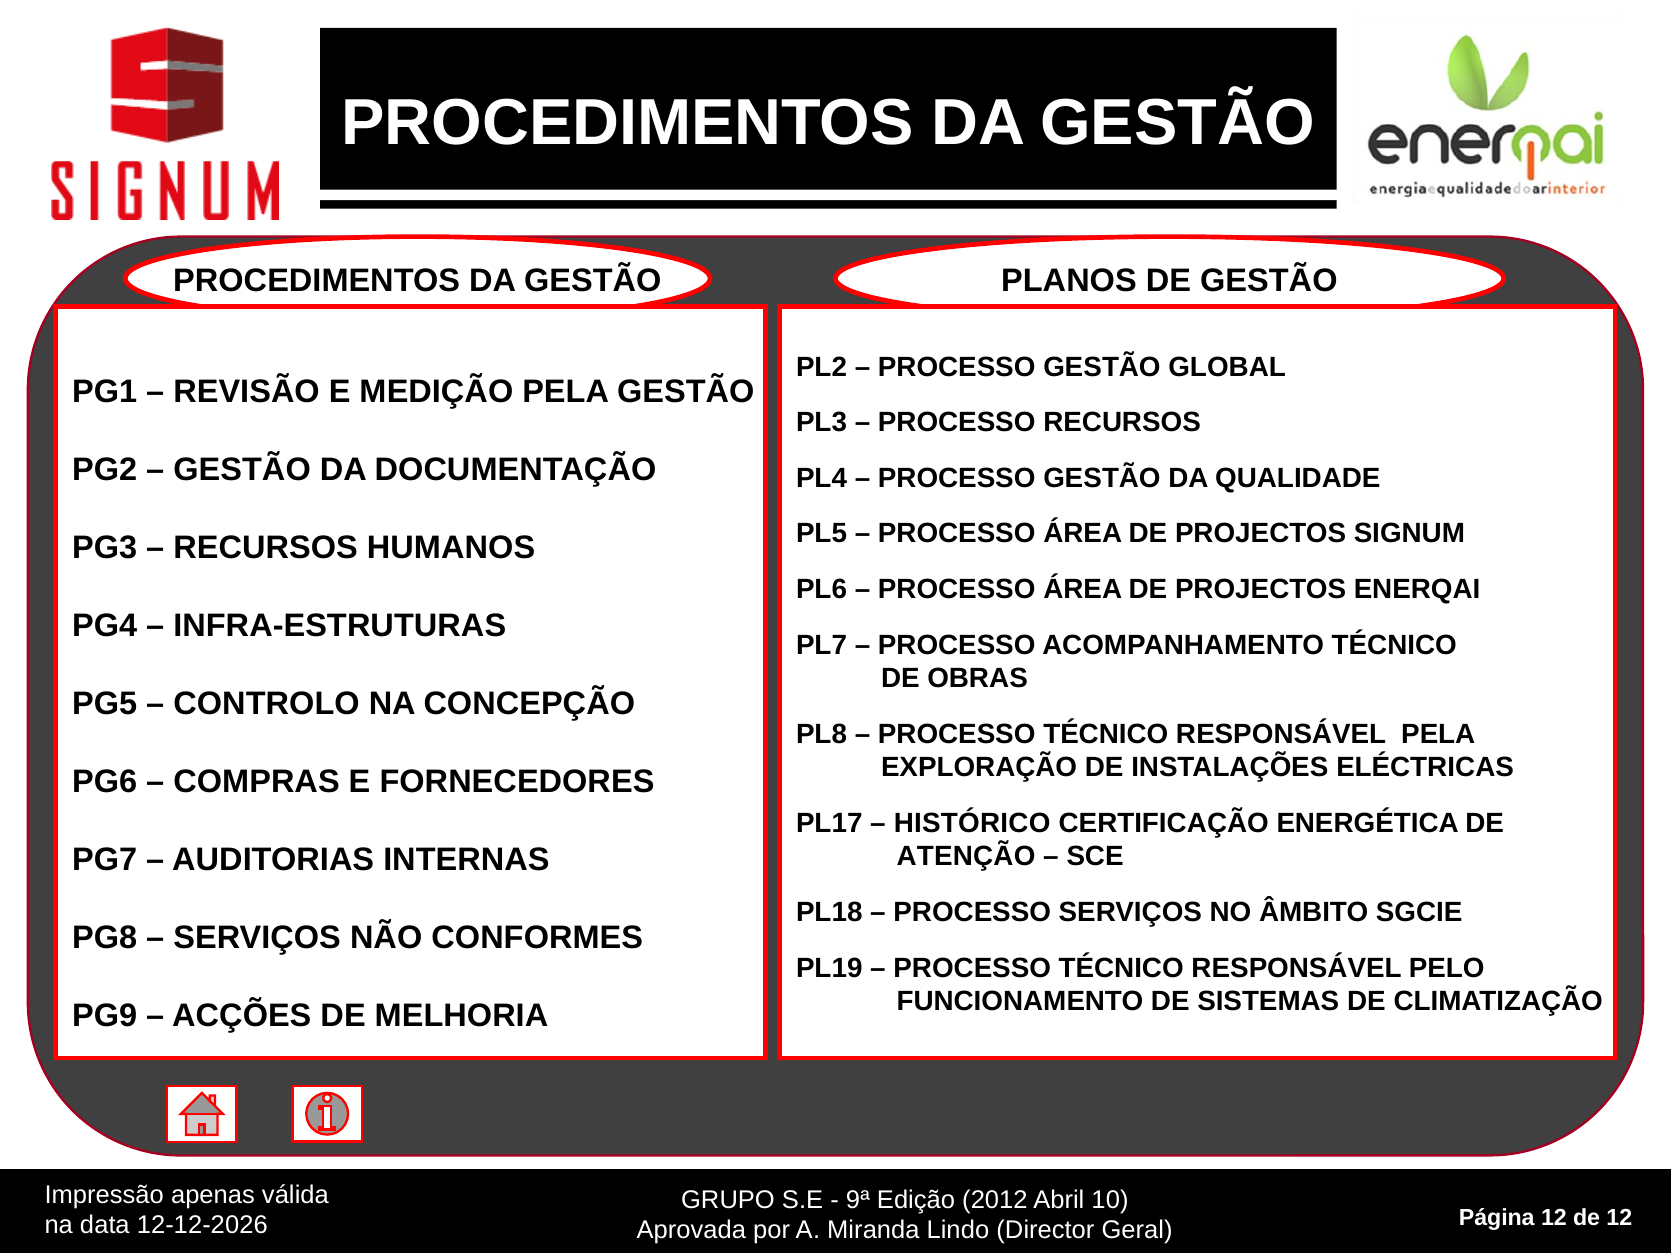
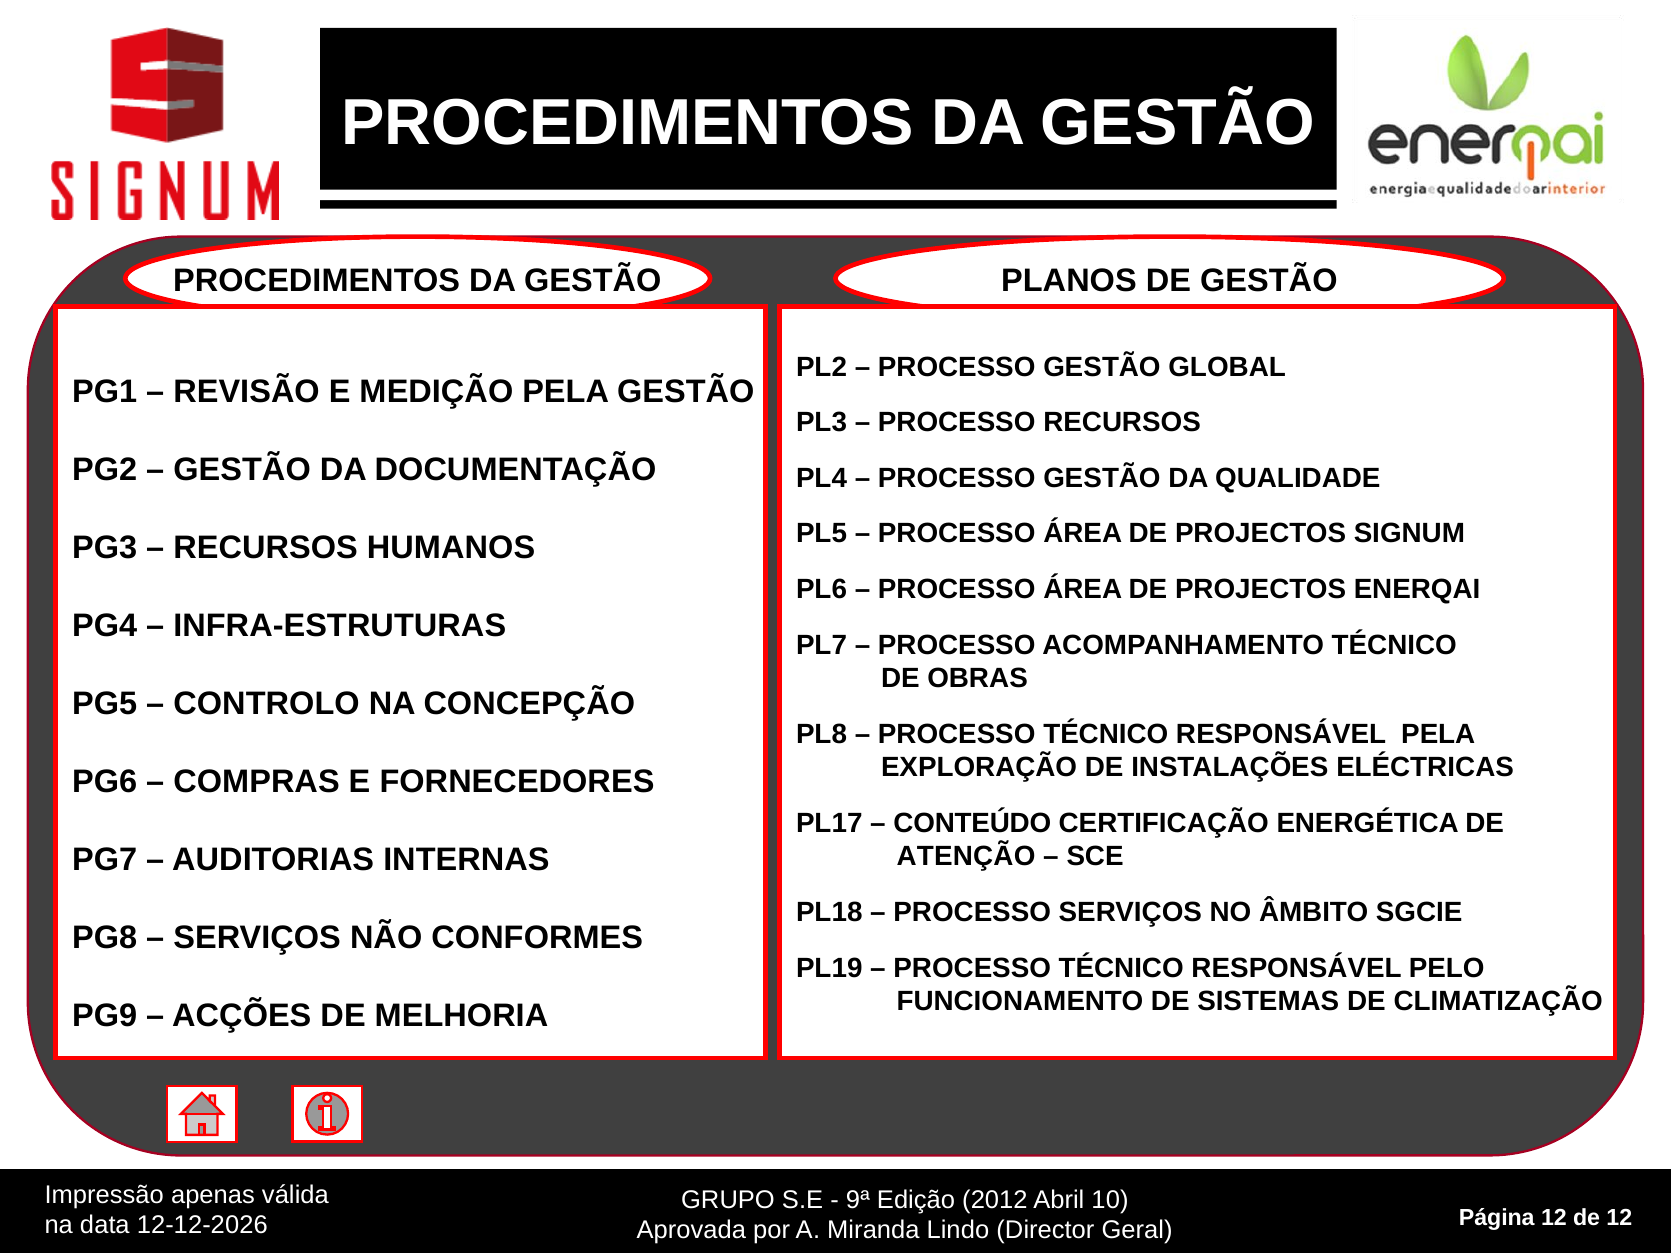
HISTÓRICO: HISTÓRICO -> CONTEÚDO (972, 823)
